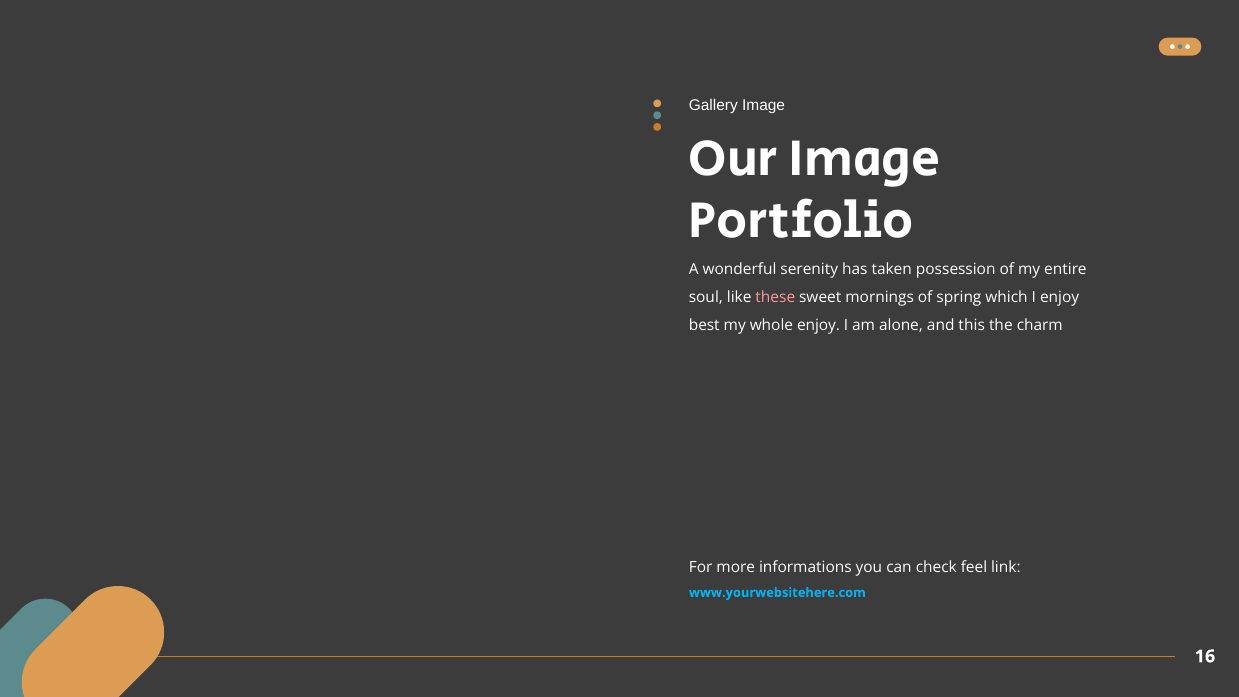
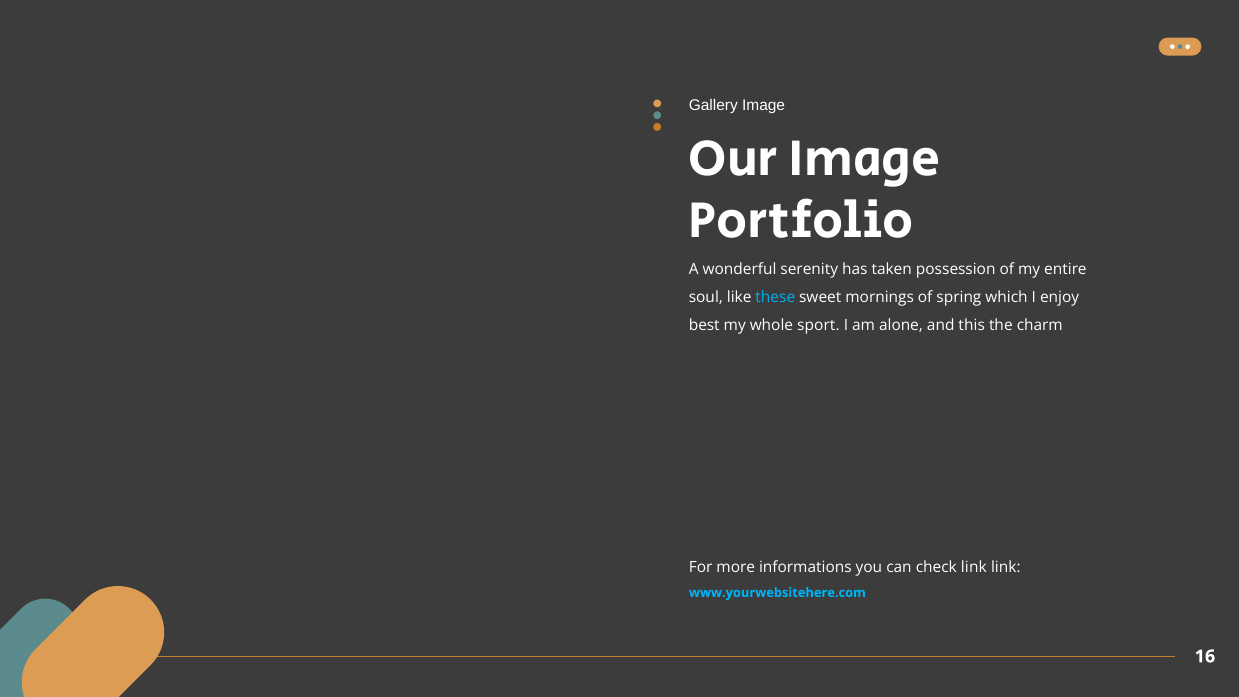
these colour: pink -> light blue (775, 297)
whole enjoy: enjoy -> sport (818, 325)
check feel: feel -> link (974, 568)
